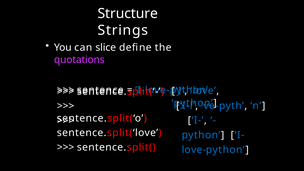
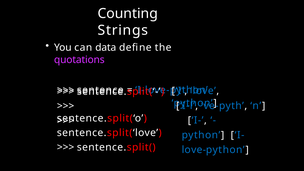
Structure: Structure -> Counting (128, 14)
slice: slice -> data (106, 47)
